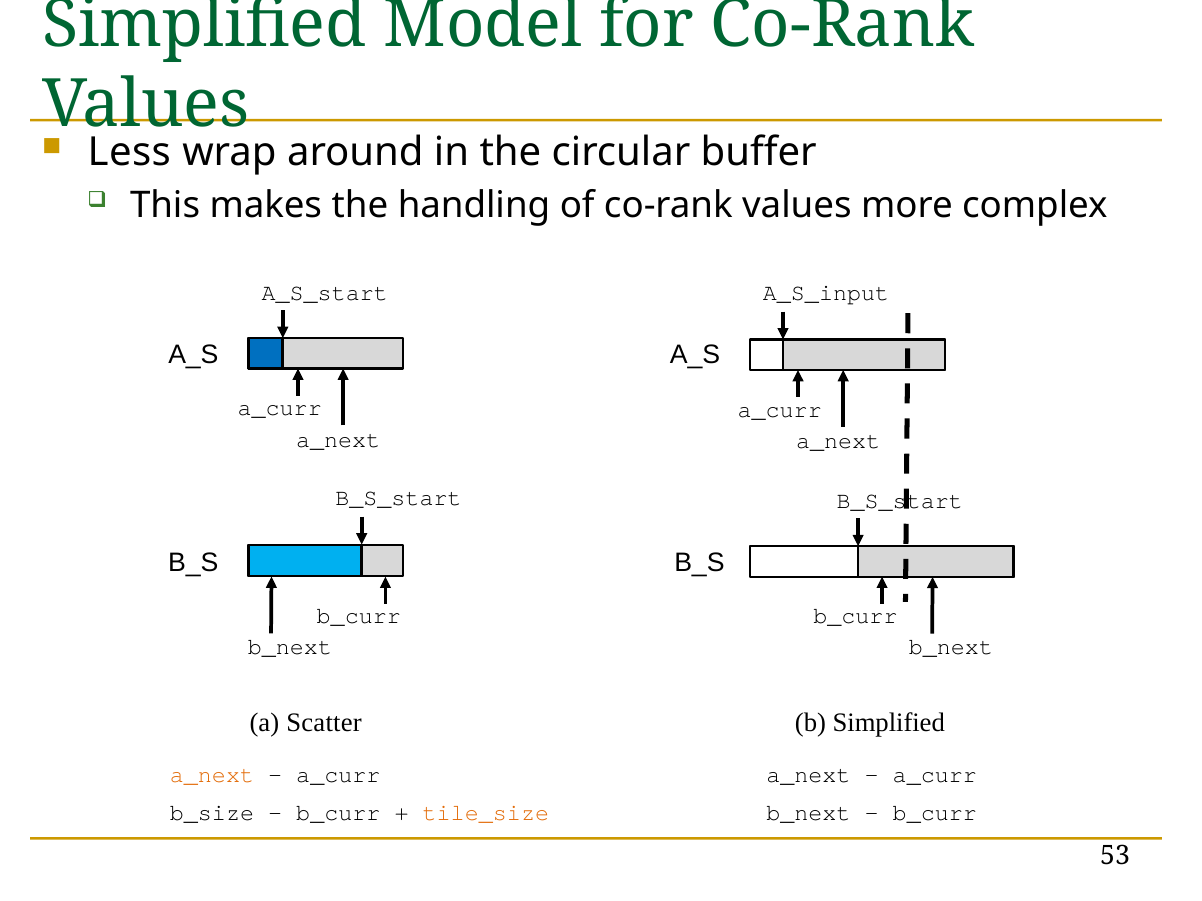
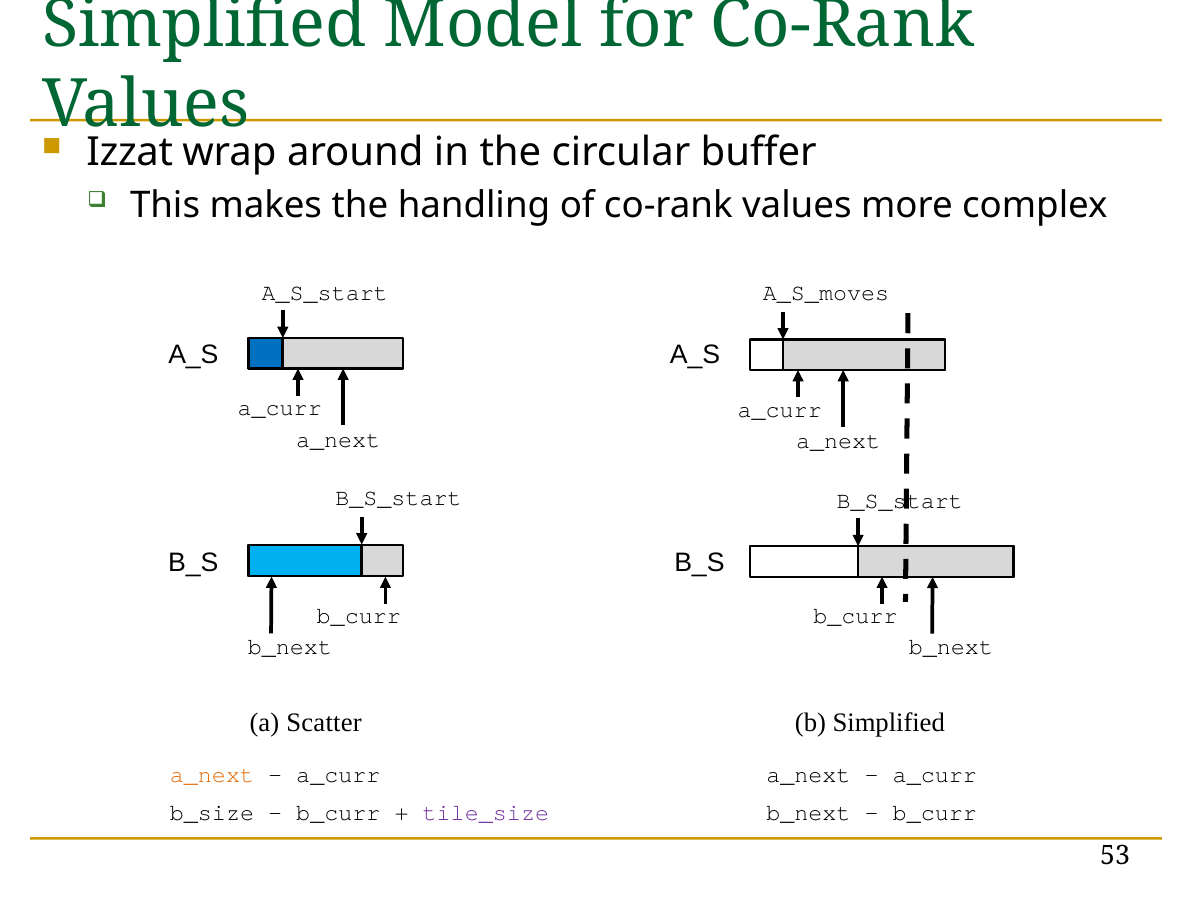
Less: Less -> Izzat (130, 152)
A_S_input: A_S_input -> A_S_moves (826, 293)
tile_size colour: orange -> purple (486, 813)
